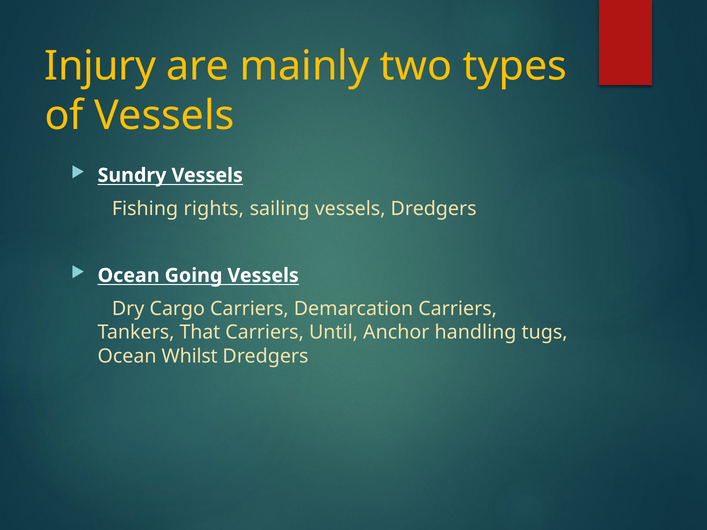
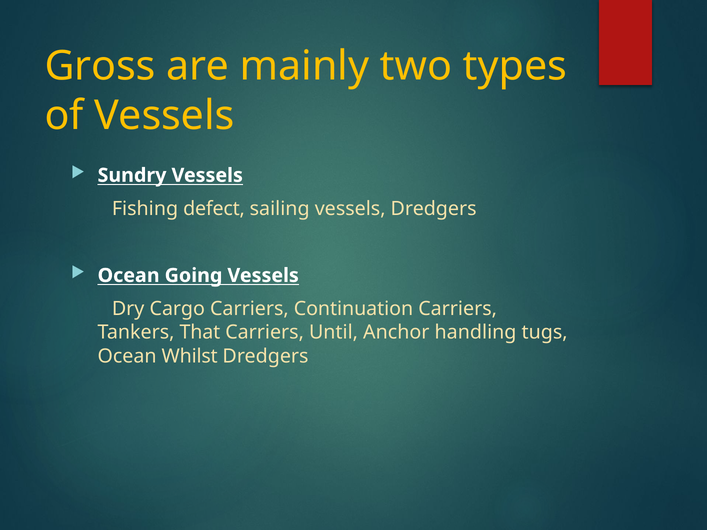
Injury: Injury -> Gross (100, 66)
rights: rights -> defect (214, 209)
Demarcation: Demarcation -> Continuation (354, 309)
